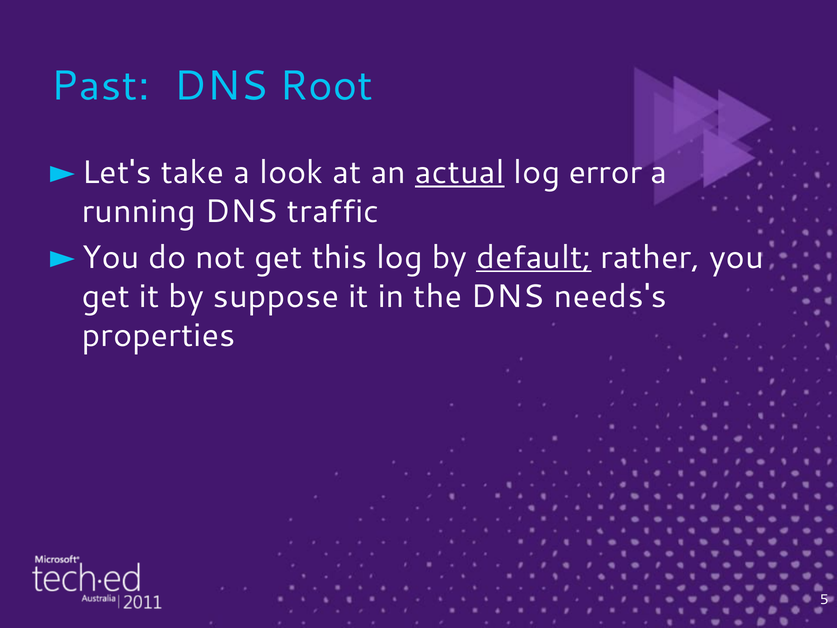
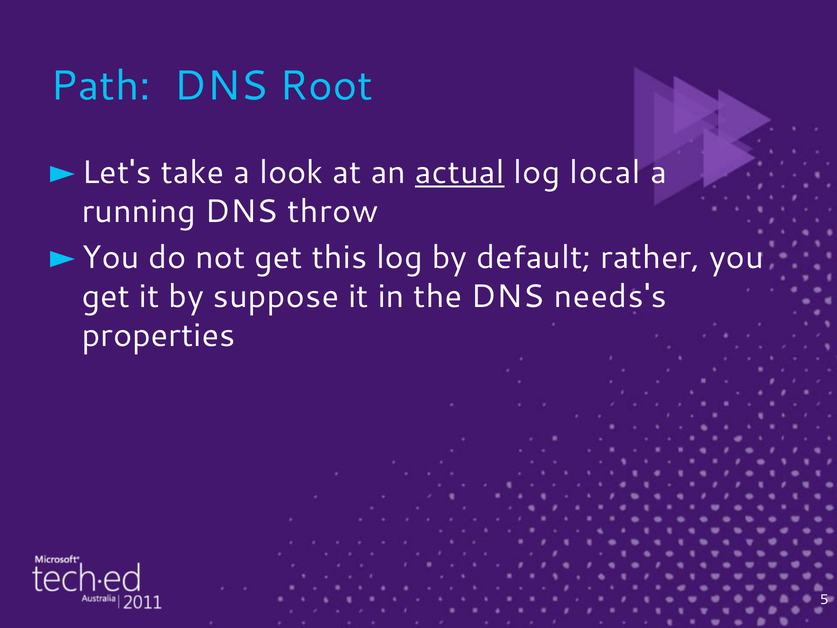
Past: Past -> Path (101, 86)
error: error -> local (605, 172)
traffic: traffic -> throw (333, 212)
default underline: present -> none (534, 257)
